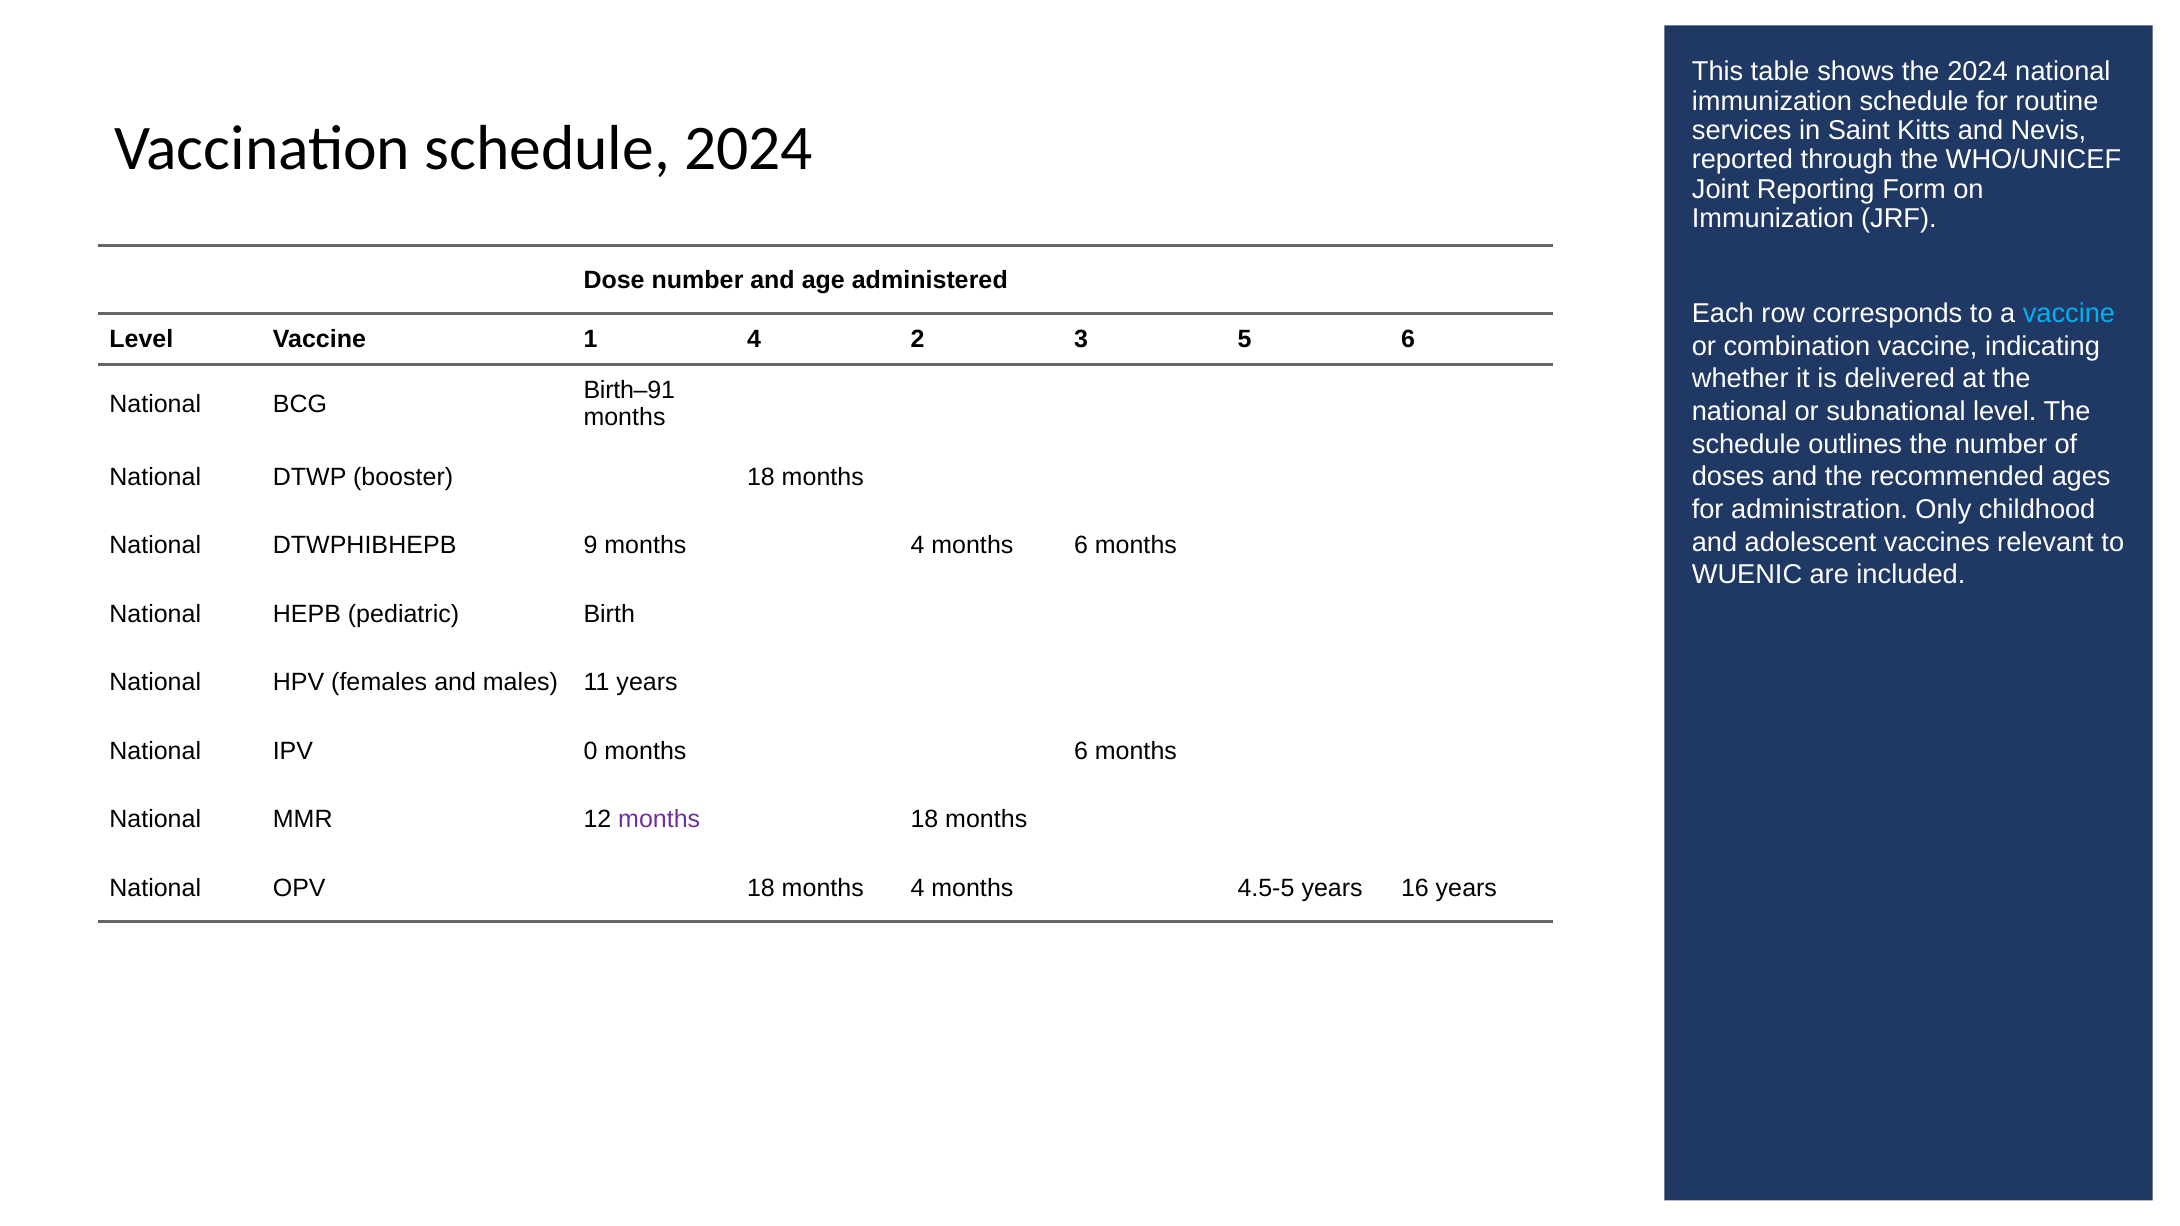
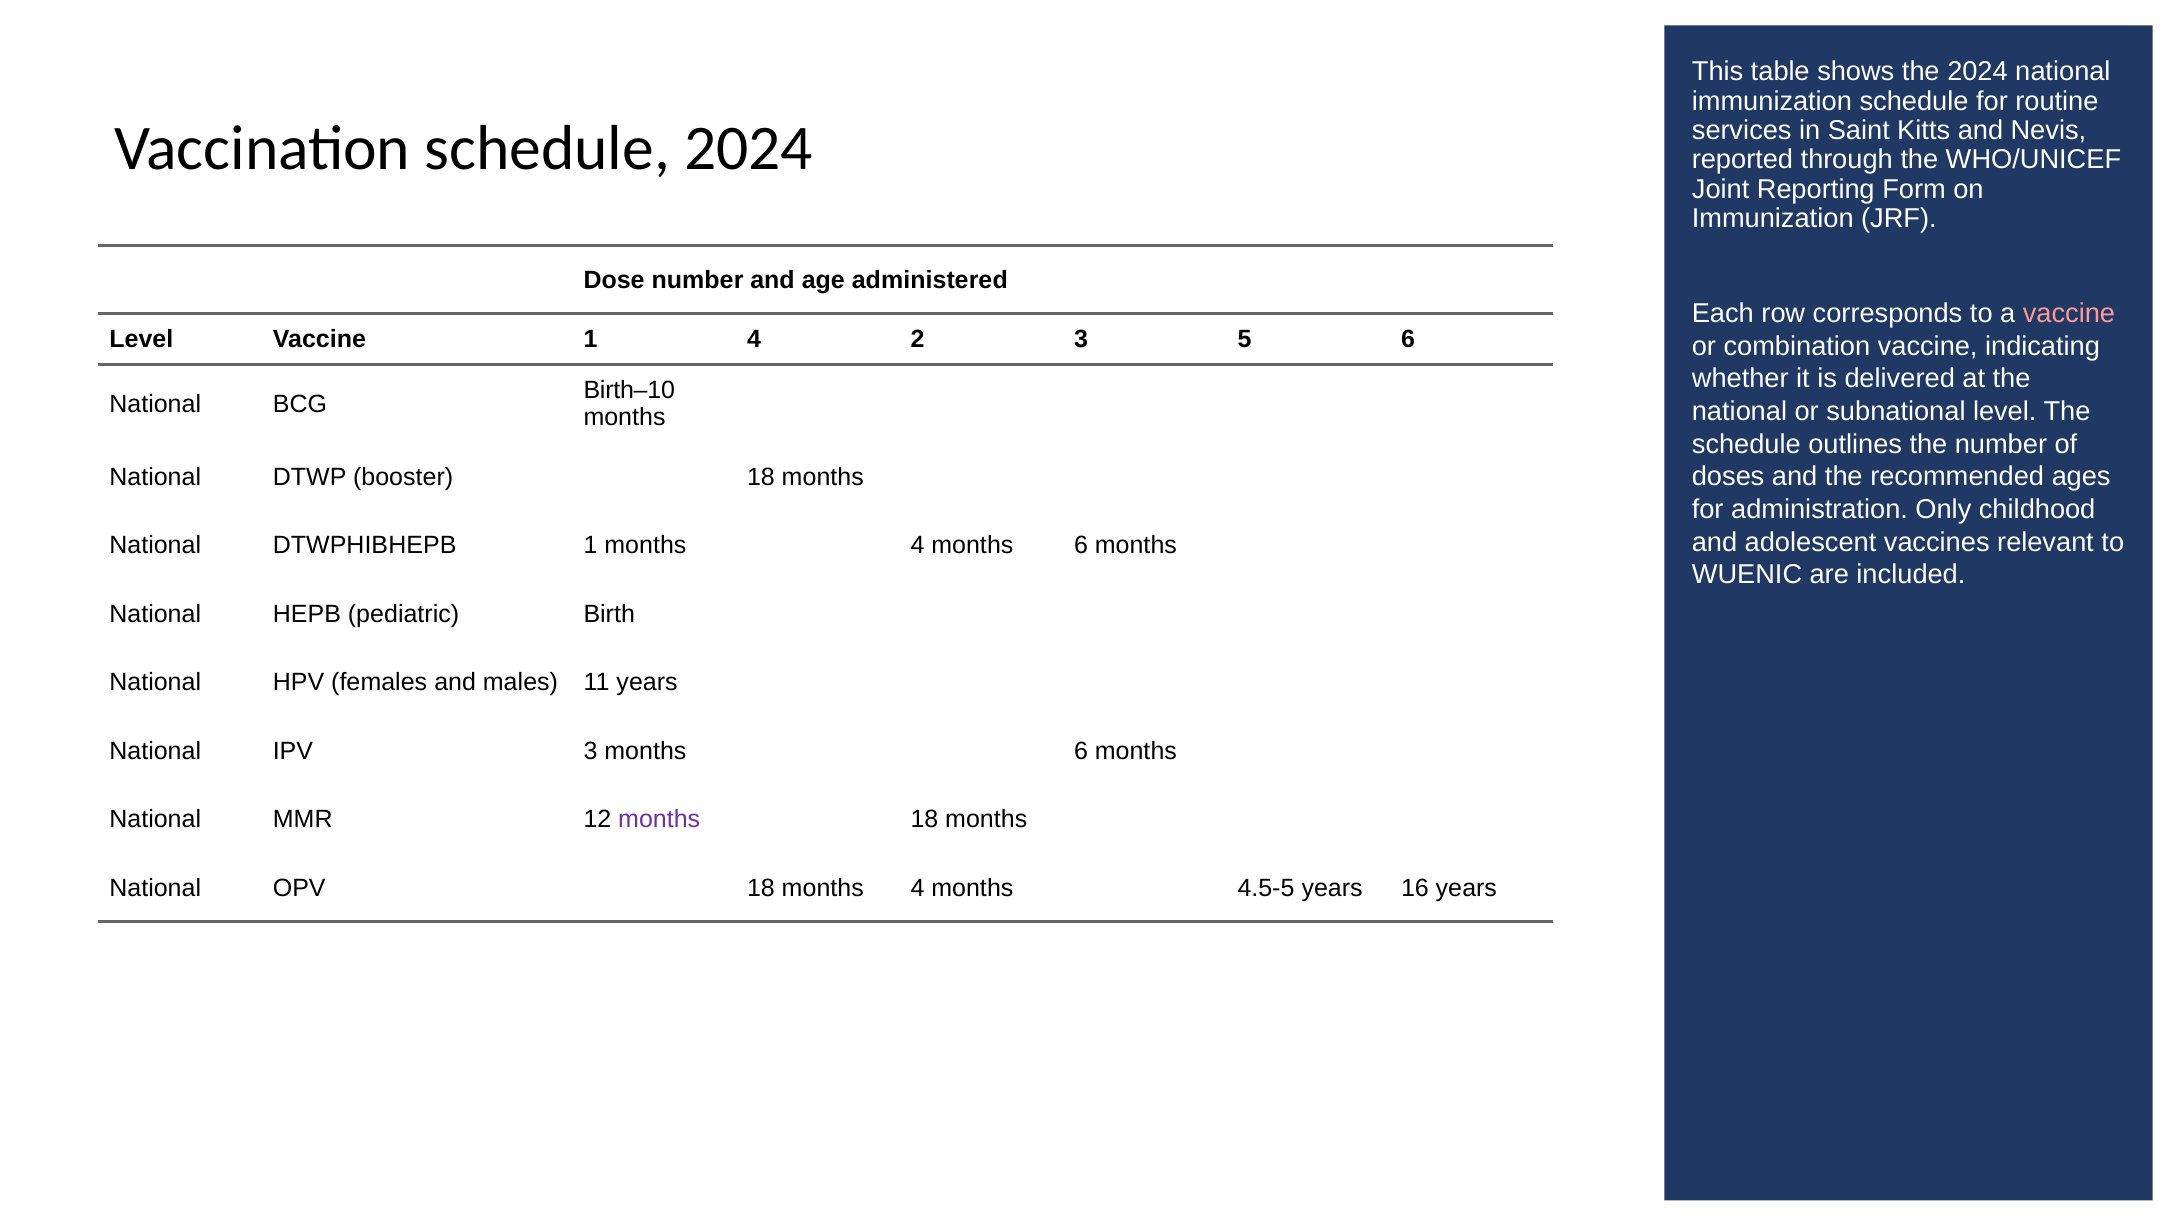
vaccine colour: light blue -> pink (2069, 313)
Birth–91: Birth–91 -> Birth–10 (629, 390)
DTWPHIBHEPB 9: 9 -> 1 (591, 546)
IPV 0: 0 -> 3 (591, 751)
